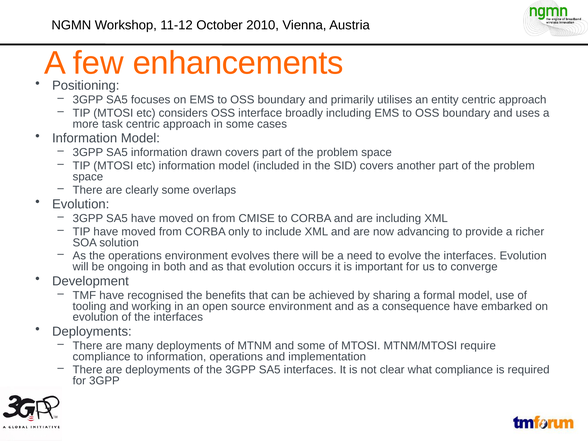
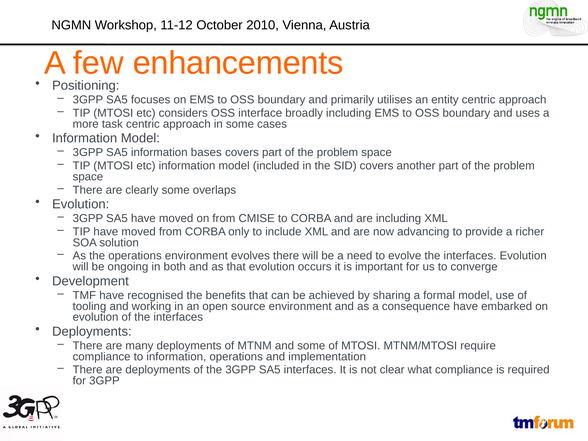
drawn: drawn -> bases (206, 152)
